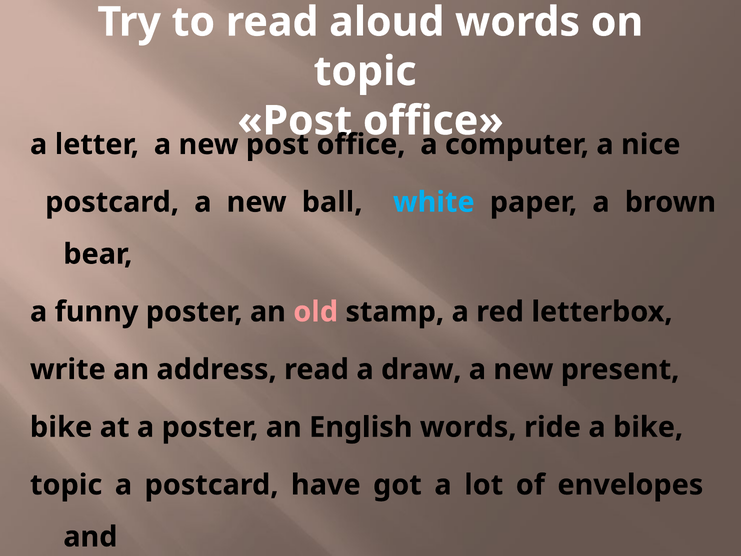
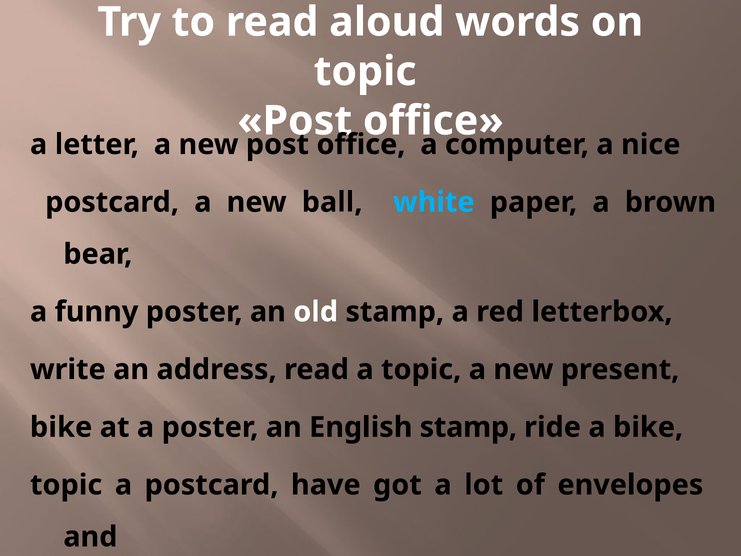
old colour: pink -> white (316, 312)
a draw: draw -> topic (421, 369)
English words: words -> stamp (468, 427)
